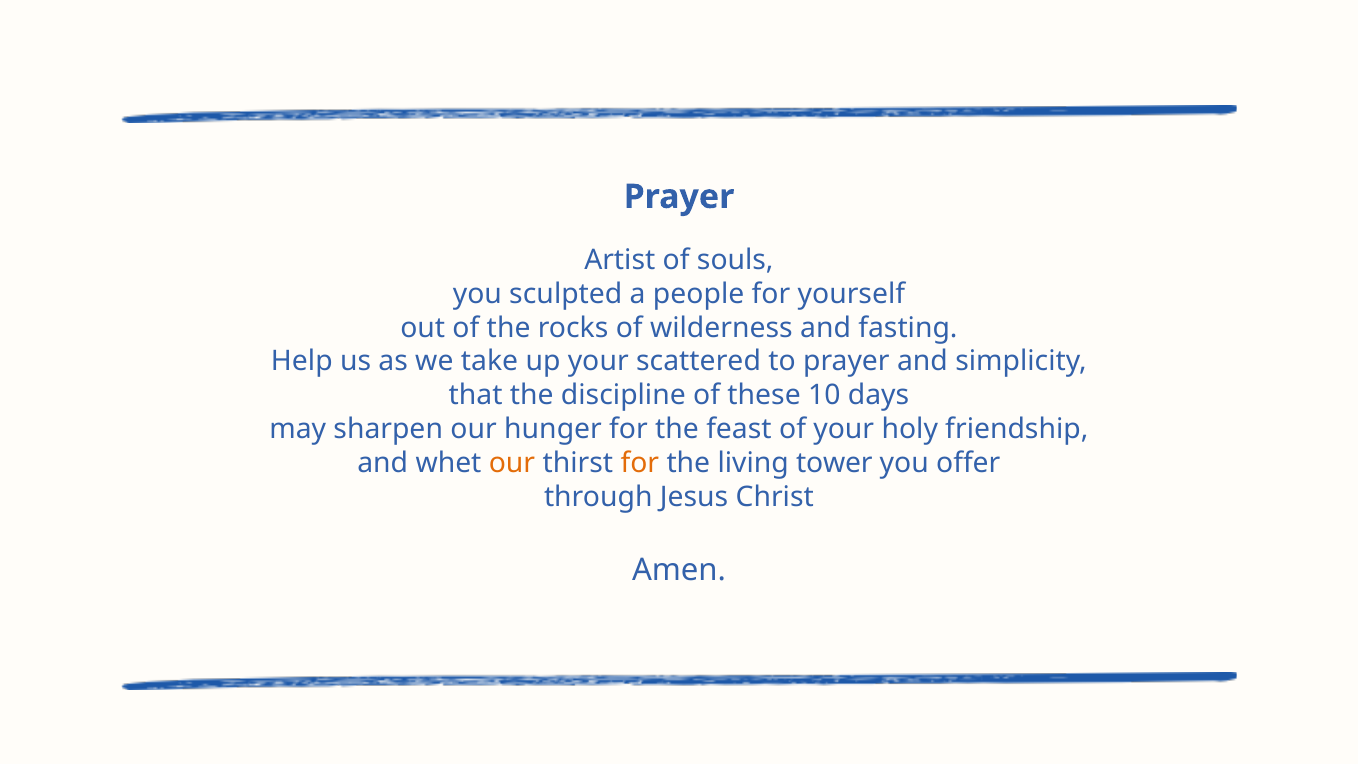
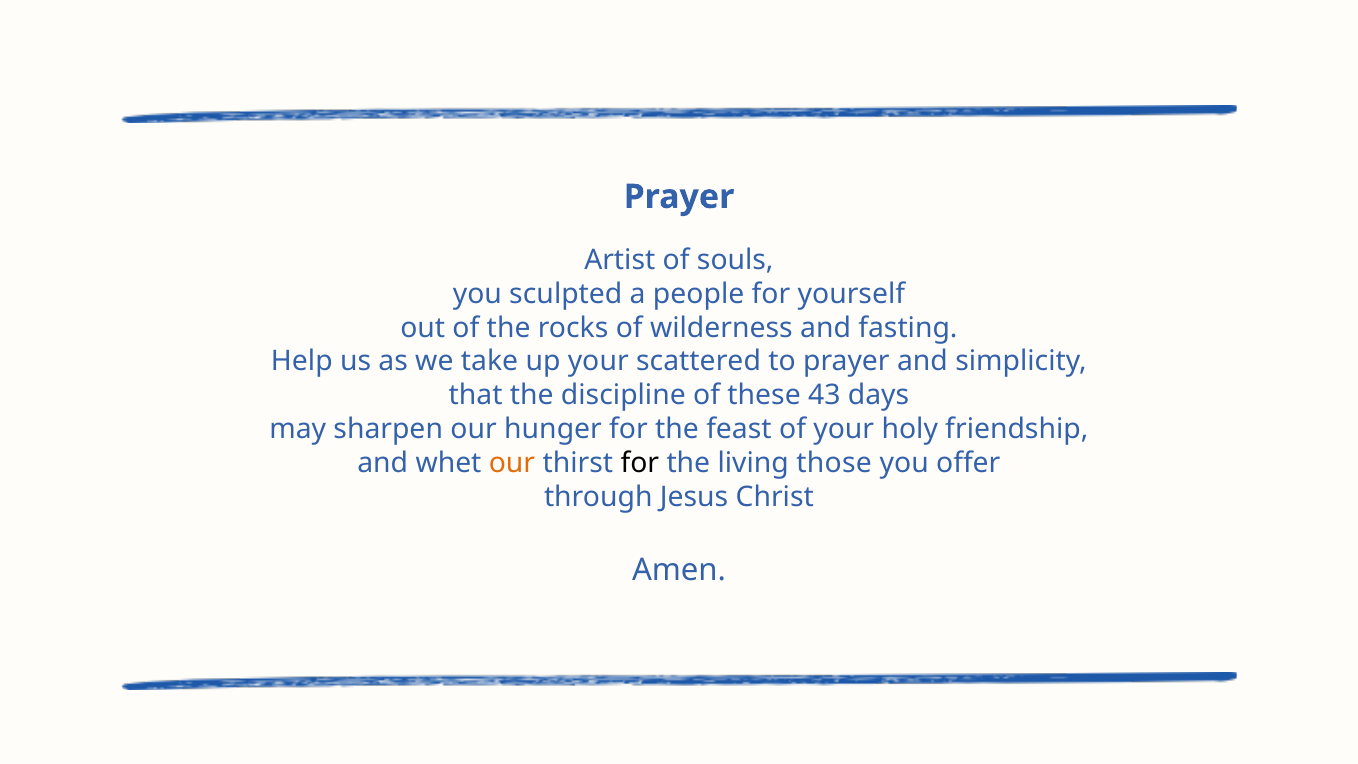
10: 10 -> 43 (824, 396)
for colour: orange -> black (640, 463)
tower: tower -> those (834, 463)
